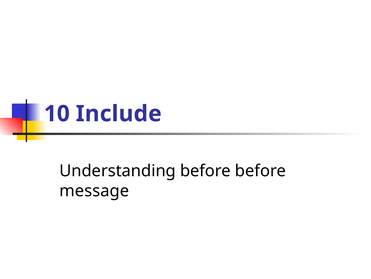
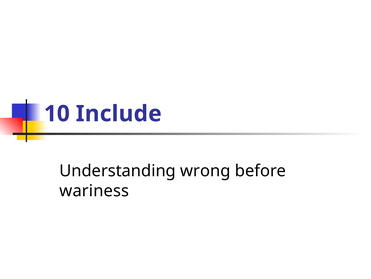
Understanding before: before -> wrong (205, 171)
message: message -> wariness (94, 190)
